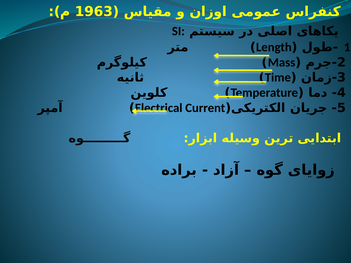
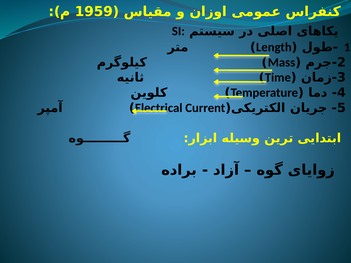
1963: 1963 -> 1959 (94, 12)
